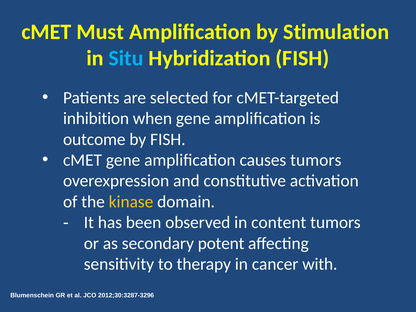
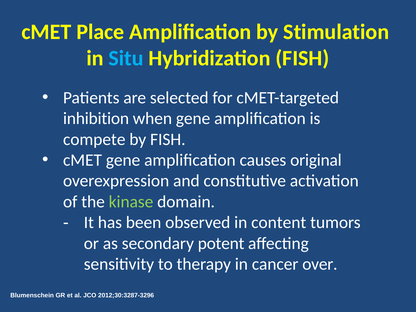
Must: Must -> Place (100, 32)
outcome: outcome -> compete (94, 139)
causes tumors: tumors -> original (316, 160)
kinase colour: yellow -> light green (131, 202)
with: with -> over (320, 264)
